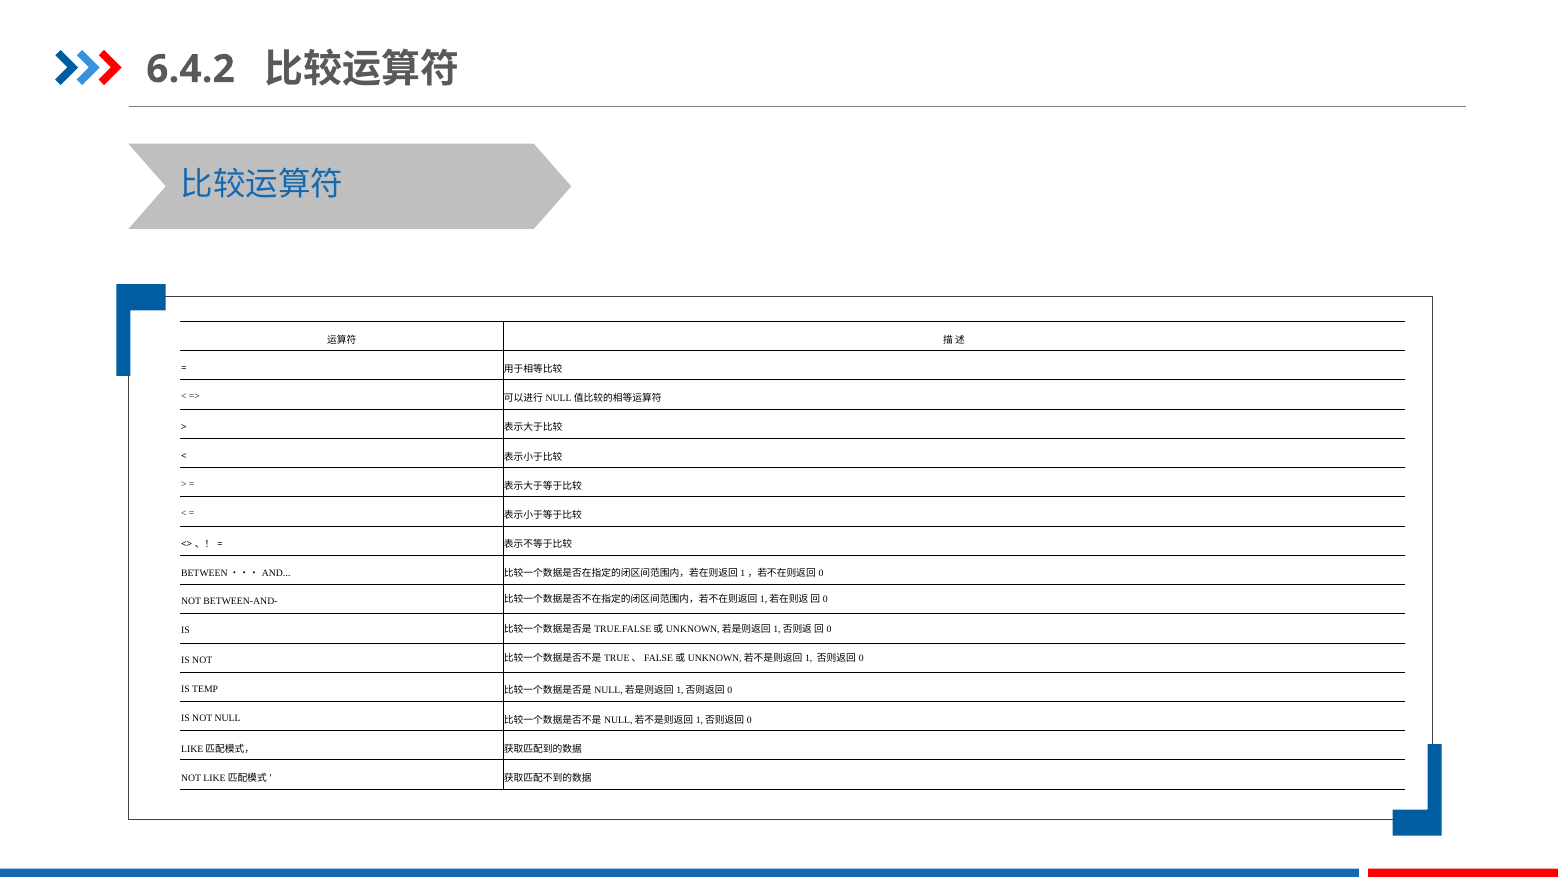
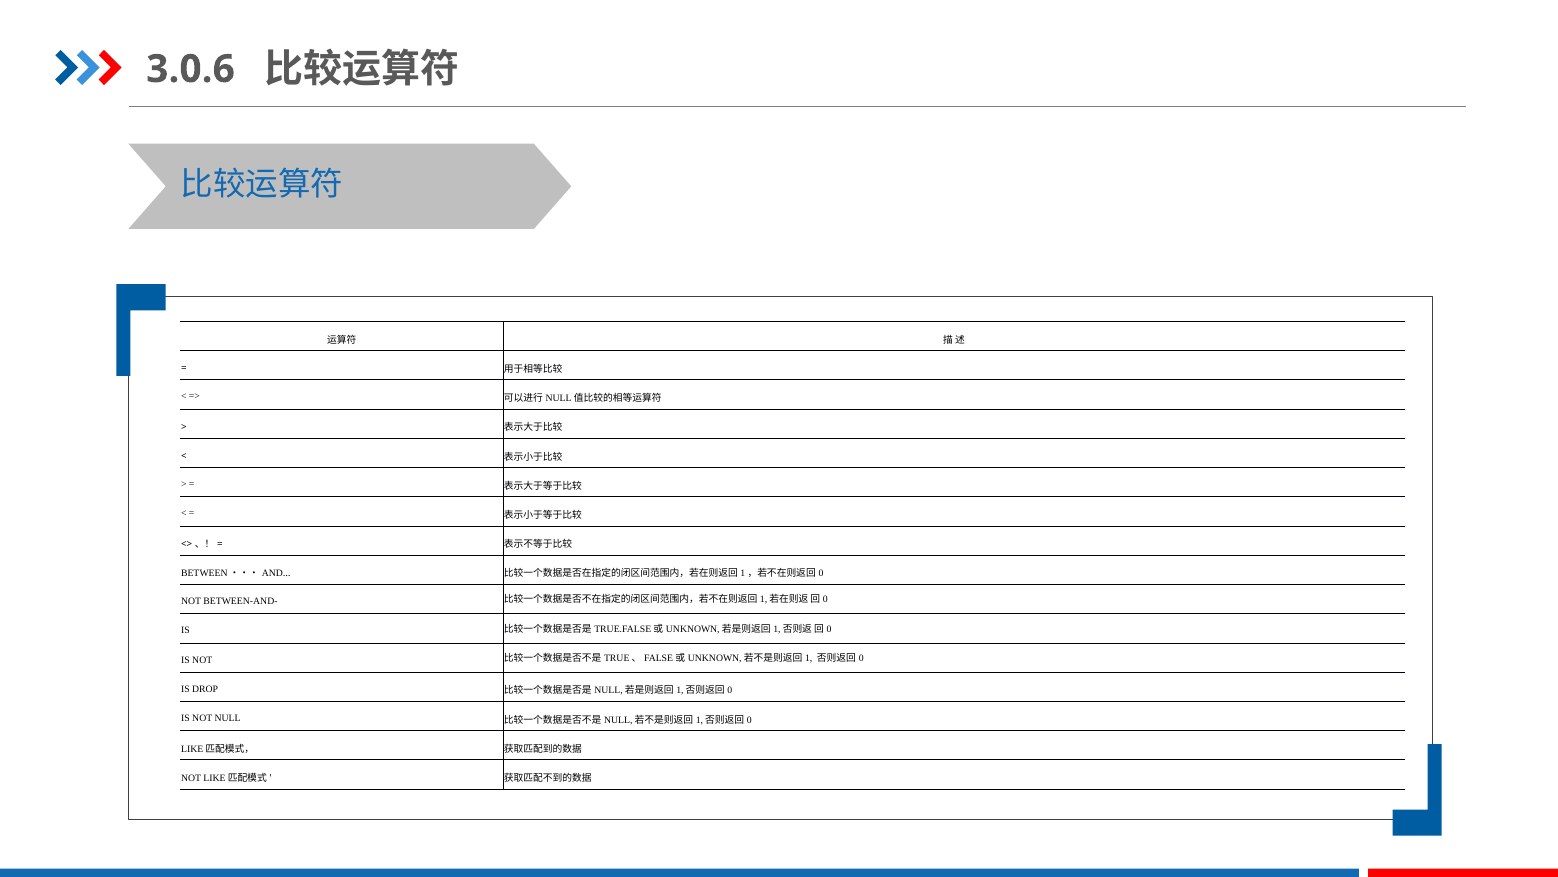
6.4.2: 6.4.2 -> 3.0.6 (191, 69)
TEMP: TEMP -> DROP (205, 689)
